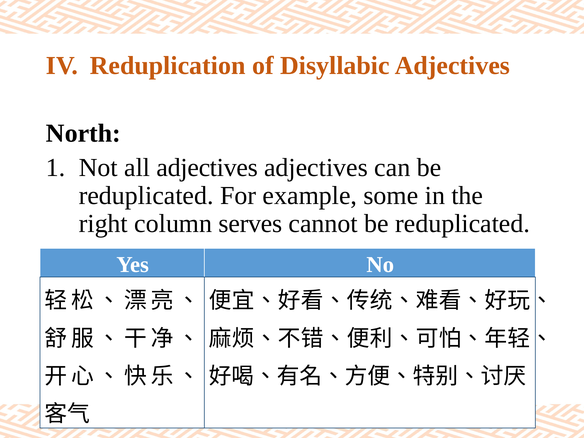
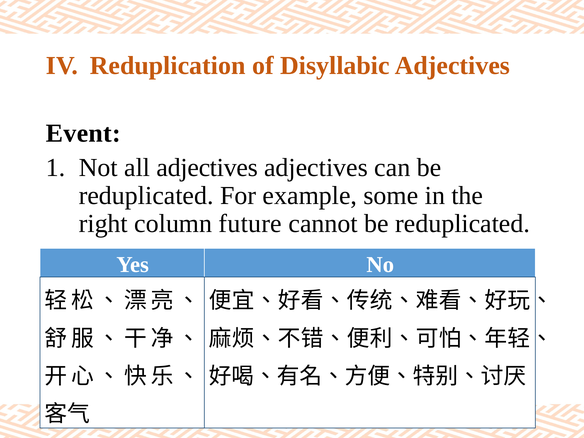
North: North -> Event (83, 133)
serves: serves -> future (250, 224)
